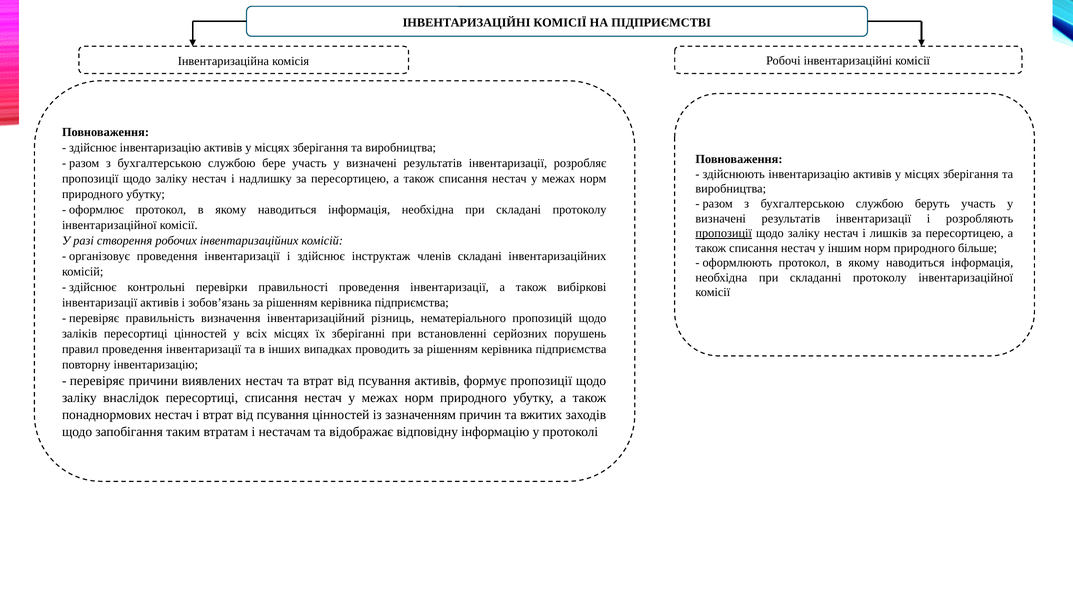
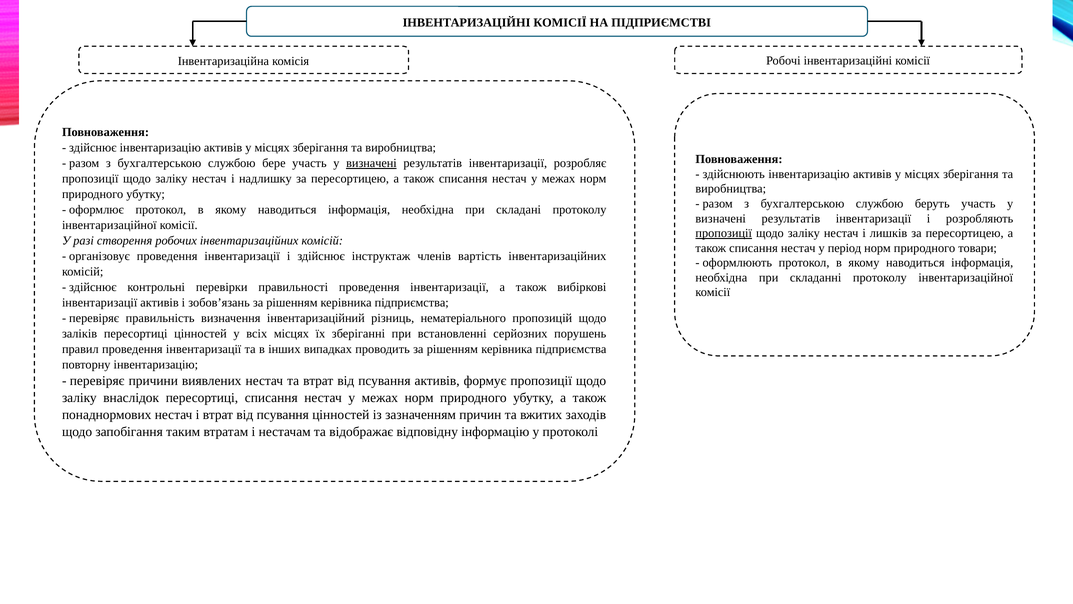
визначені underline: none -> present (371, 163)
іншим: іншим -> період (845, 248)
більше: більше -> товари (978, 248)
членів складані: складані -> вартість (480, 256)
